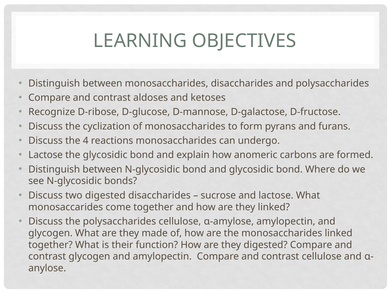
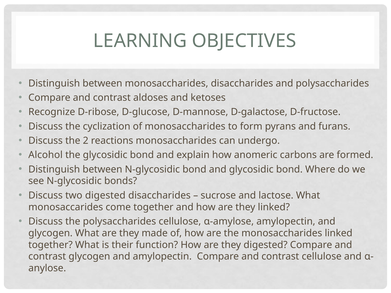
4: 4 -> 2 (86, 141)
Lactose: Lactose -> Alcohol (46, 155)
